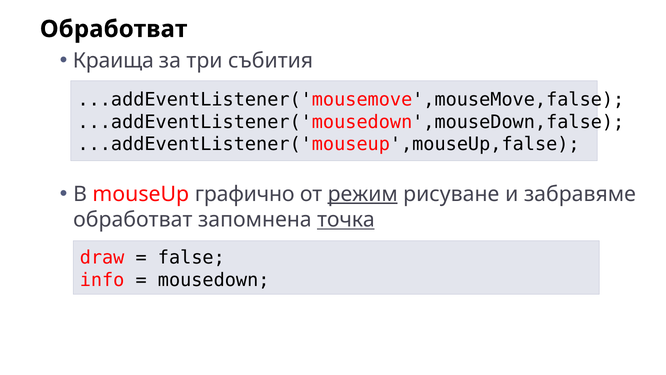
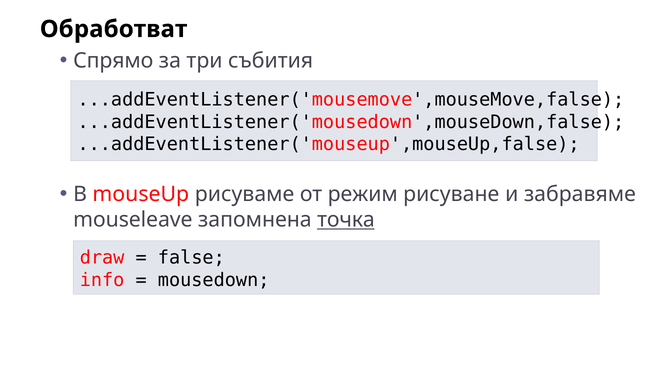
Краища: Краища -> Спрямо (113, 61)
графично: графично -> рисуваме (245, 194)
режим underline: present -> none (363, 194)
обработват: обработват -> mouseleave (133, 220)
